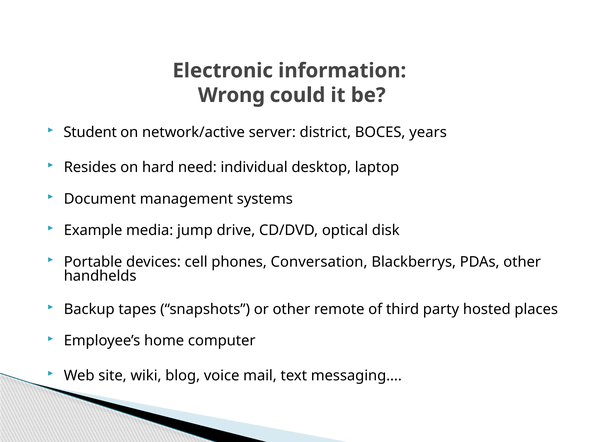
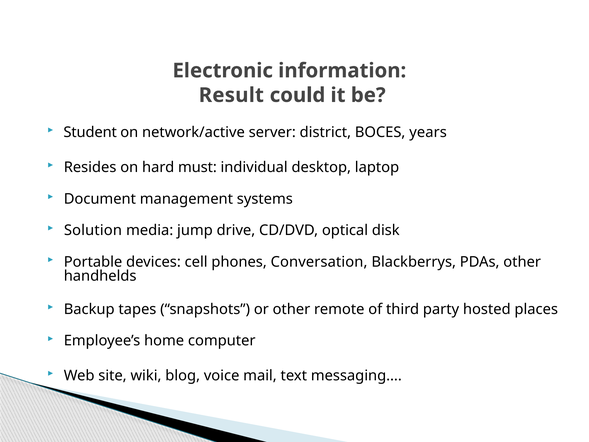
Wrong: Wrong -> Result (231, 95)
need: need -> must (197, 167)
Example: Example -> Solution (93, 230)
